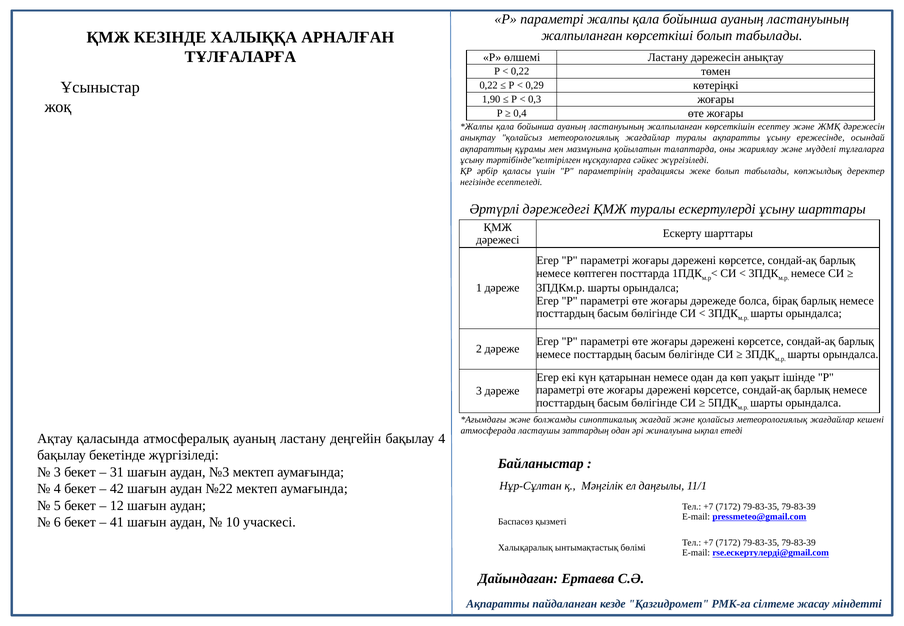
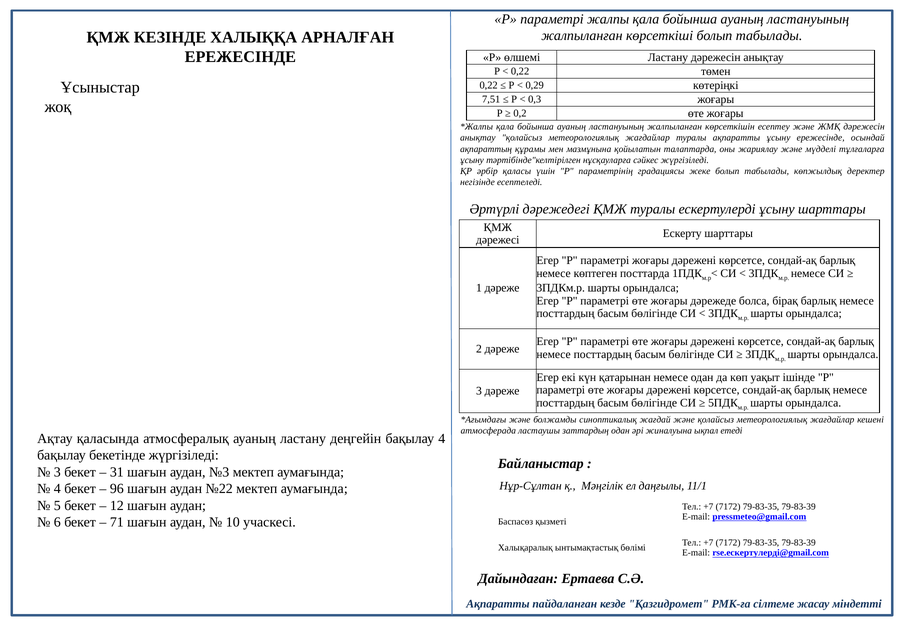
ТҰЛҒАЛАРҒА: ТҰЛҒАЛАРҒА -> ЕРЕЖЕСІНДЕ (240, 57)
1,90: 1,90 -> 7,51 (491, 99)
0,4: 0,4 -> 0,2 (520, 113)
42: 42 -> 96 (117, 489)
41: 41 -> 71 (117, 522)
